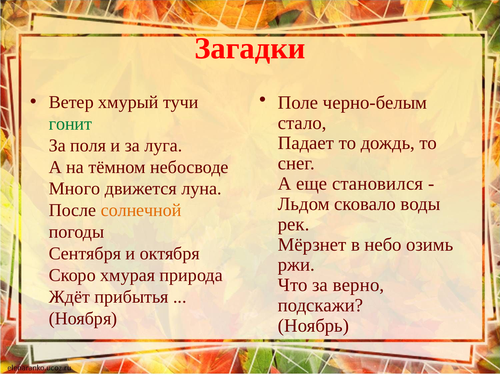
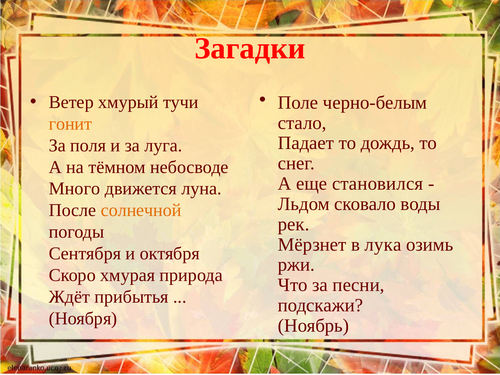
гонит colour: green -> orange (70, 124)
небо: небо -> лука (383, 244)
верно: верно -> песни (359, 285)
